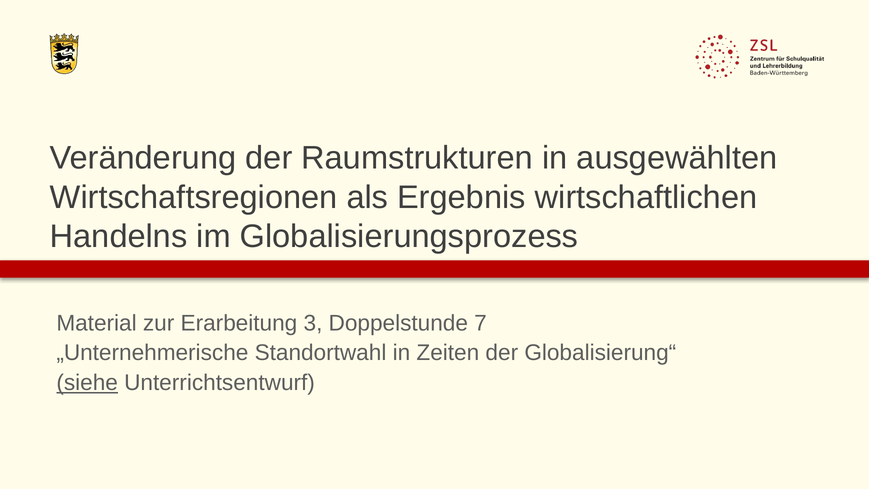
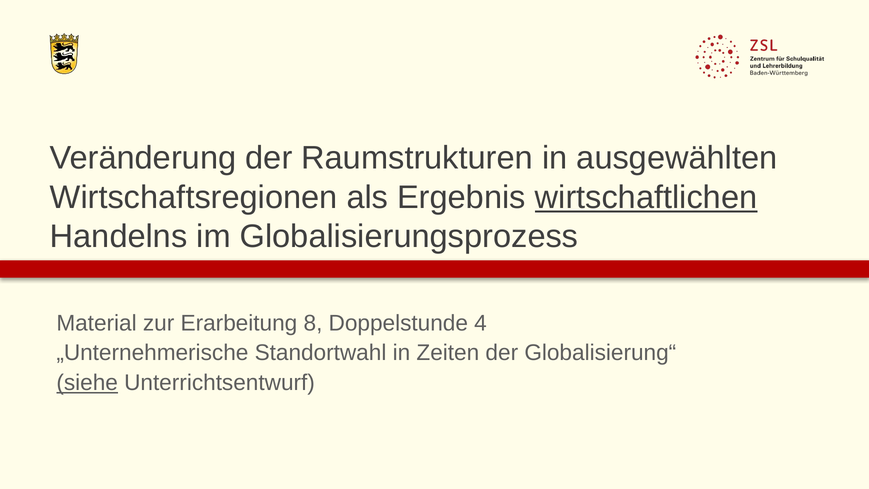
wirtschaftlichen underline: none -> present (646, 197)
3: 3 -> 8 (313, 323)
7: 7 -> 4 (481, 323)
